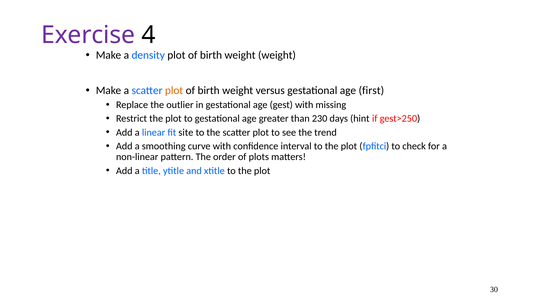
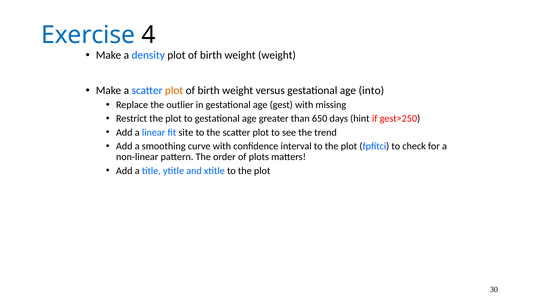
Exercise colour: purple -> blue (88, 35)
first: first -> into (371, 91)
230: 230 -> 650 (320, 119)
